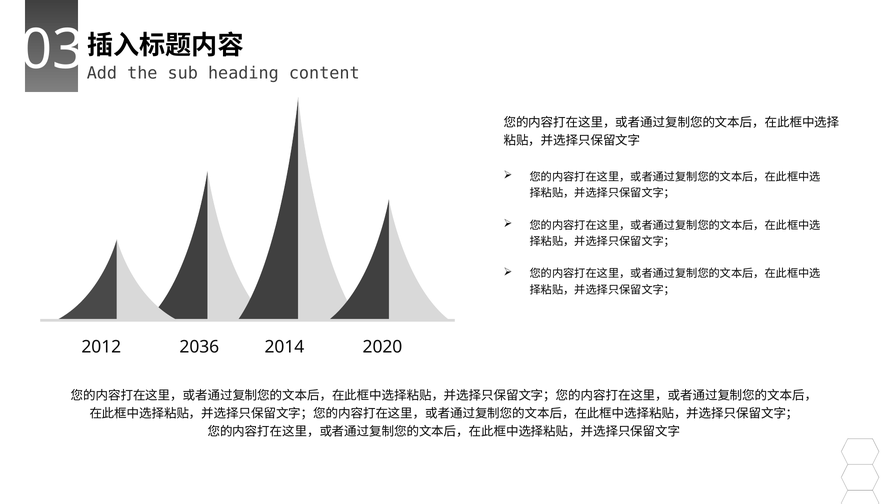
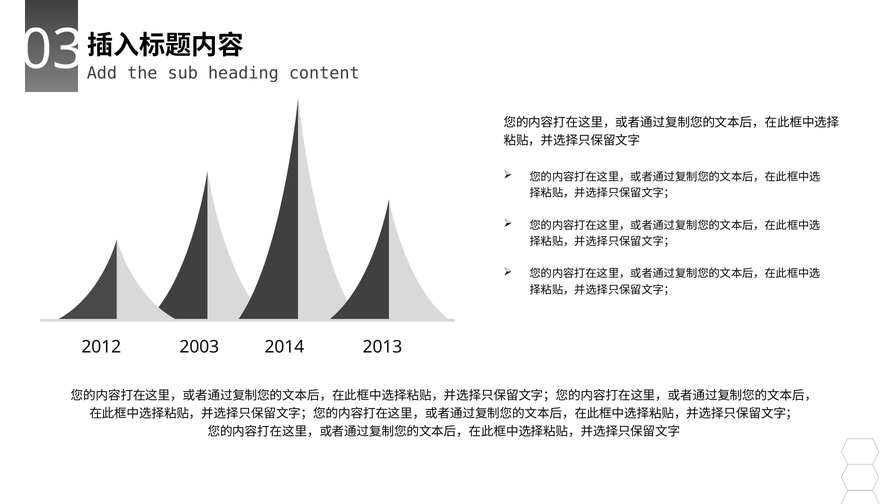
2036: 2036 -> 2003 (199, 347)
2020: 2020 -> 2013 (382, 347)
